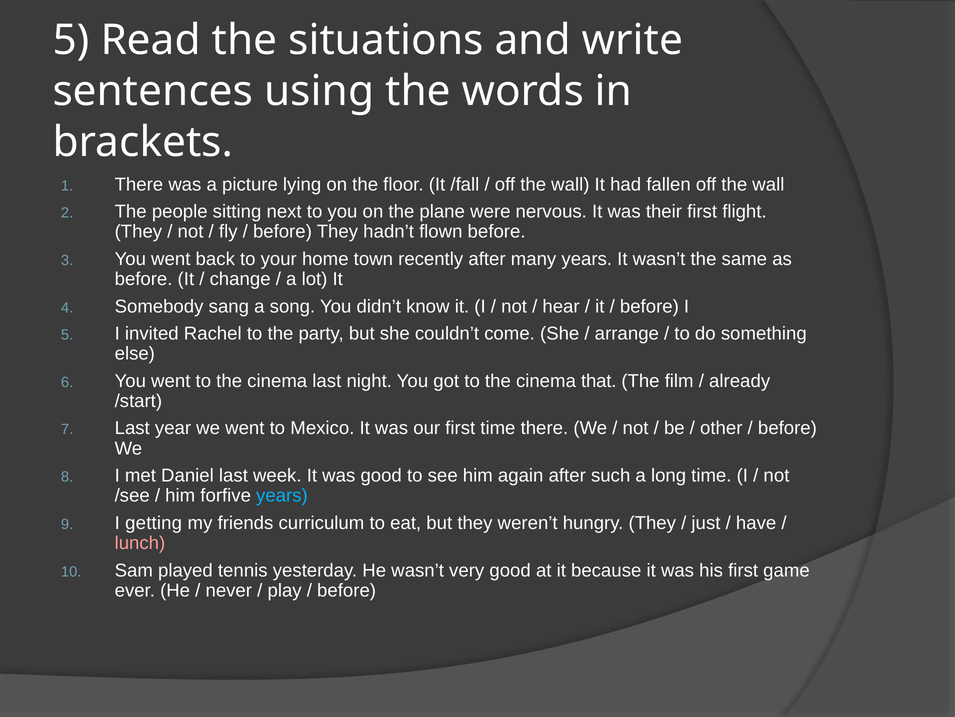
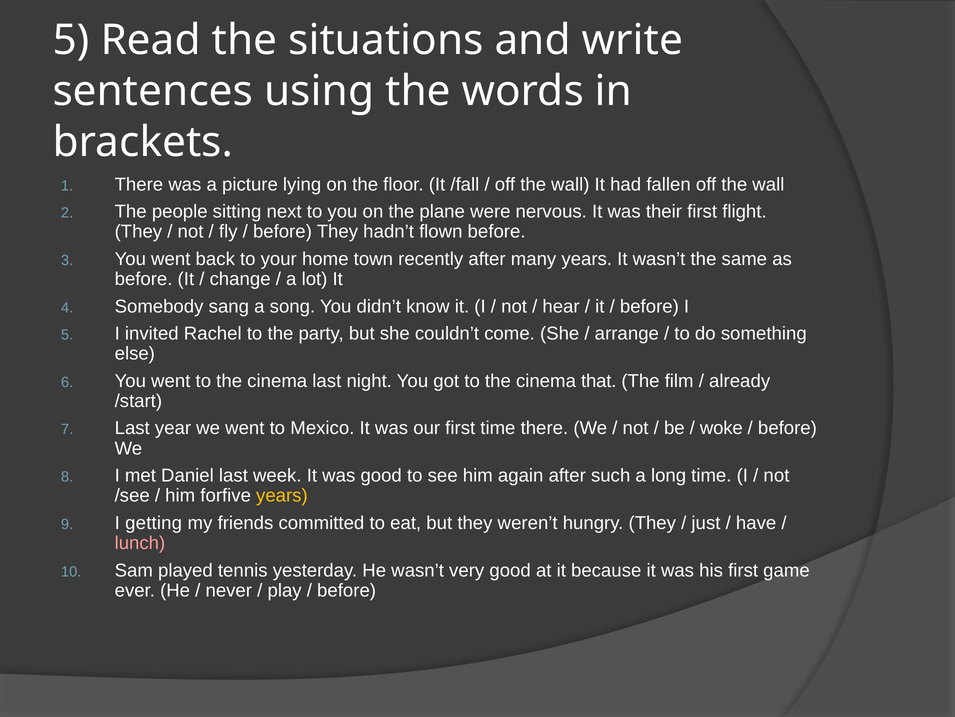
other: other -> woke (721, 428)
years colour: light blue -> yellow (282, 495)
curriculum: curriculum -> committed (321, 523)
